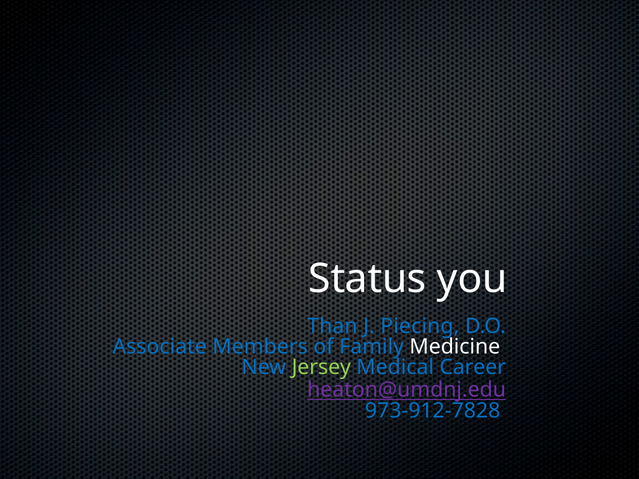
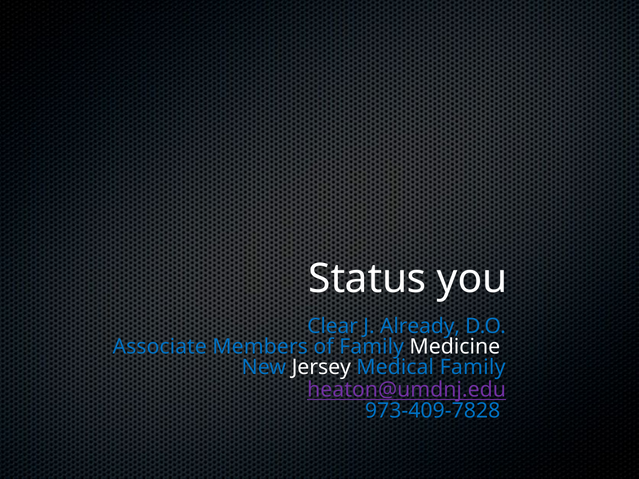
Than: Than -> Clear (333, 326)
Piecing: Piecing -> Already (420, 326)
Jersey colour: light green -> white (321, 367)
Medical Career: Career -> Family (473, 367)
973-912-7828: 973-912-7828 -> 973-409-7828 (433, 411)
